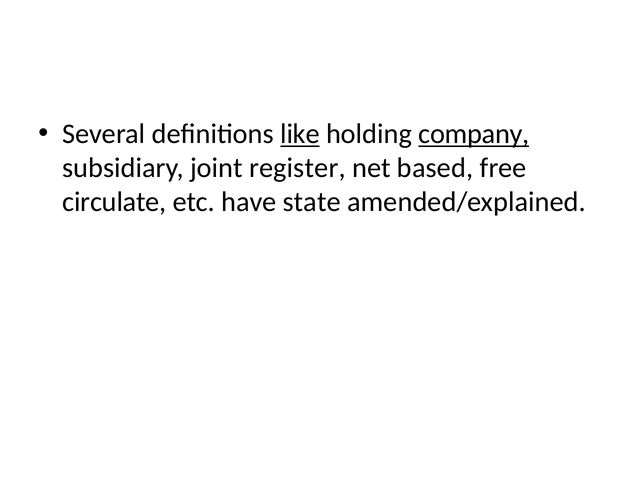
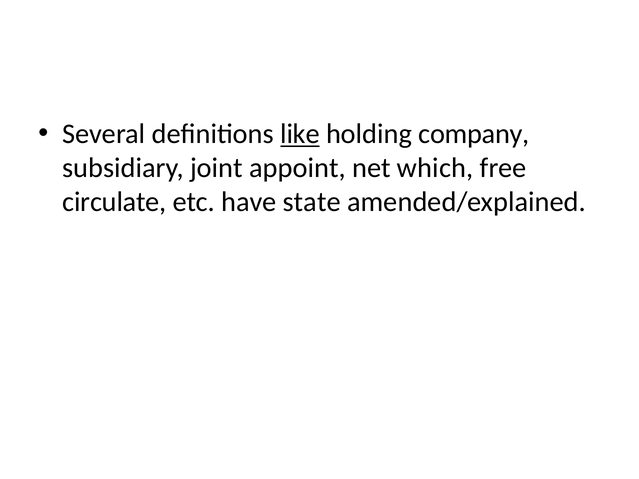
company underline: present -> none (474, 134)
register: register -> appoint (297, 168)
based: based -> which (435, 168)
